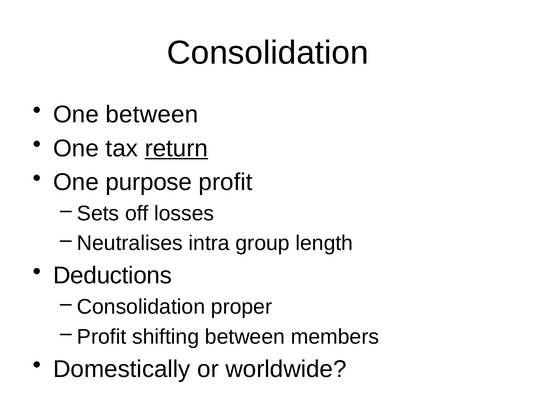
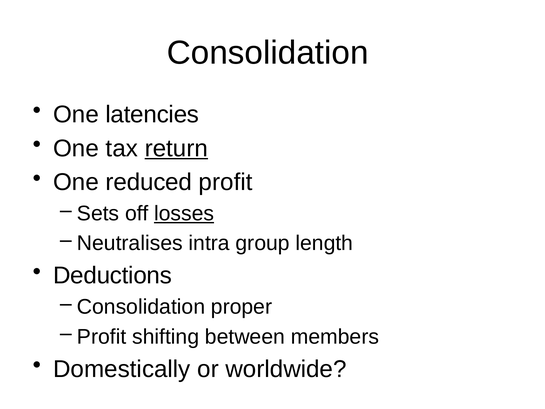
One between: between -> latencies (152, 114)
purpose: purpose -> reduced (149, 182)
losses underline: none -> present (184, 213)
